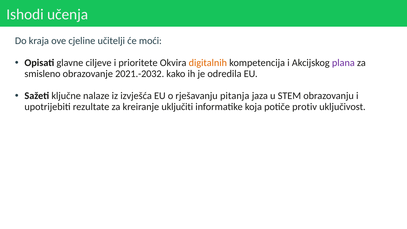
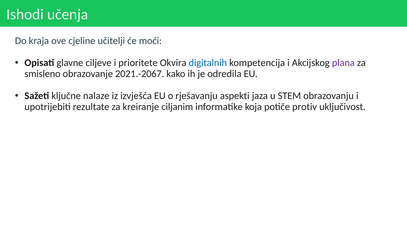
digitalnih colour: orange -> blue (208, 63)
2021.-2032: 2021.-2032 -> 2021.-2067 (140, 74)
pitanja: pitanja -> aspekti (235, 96)
uključiti: uključiti -> ciljanim (177, 107)
